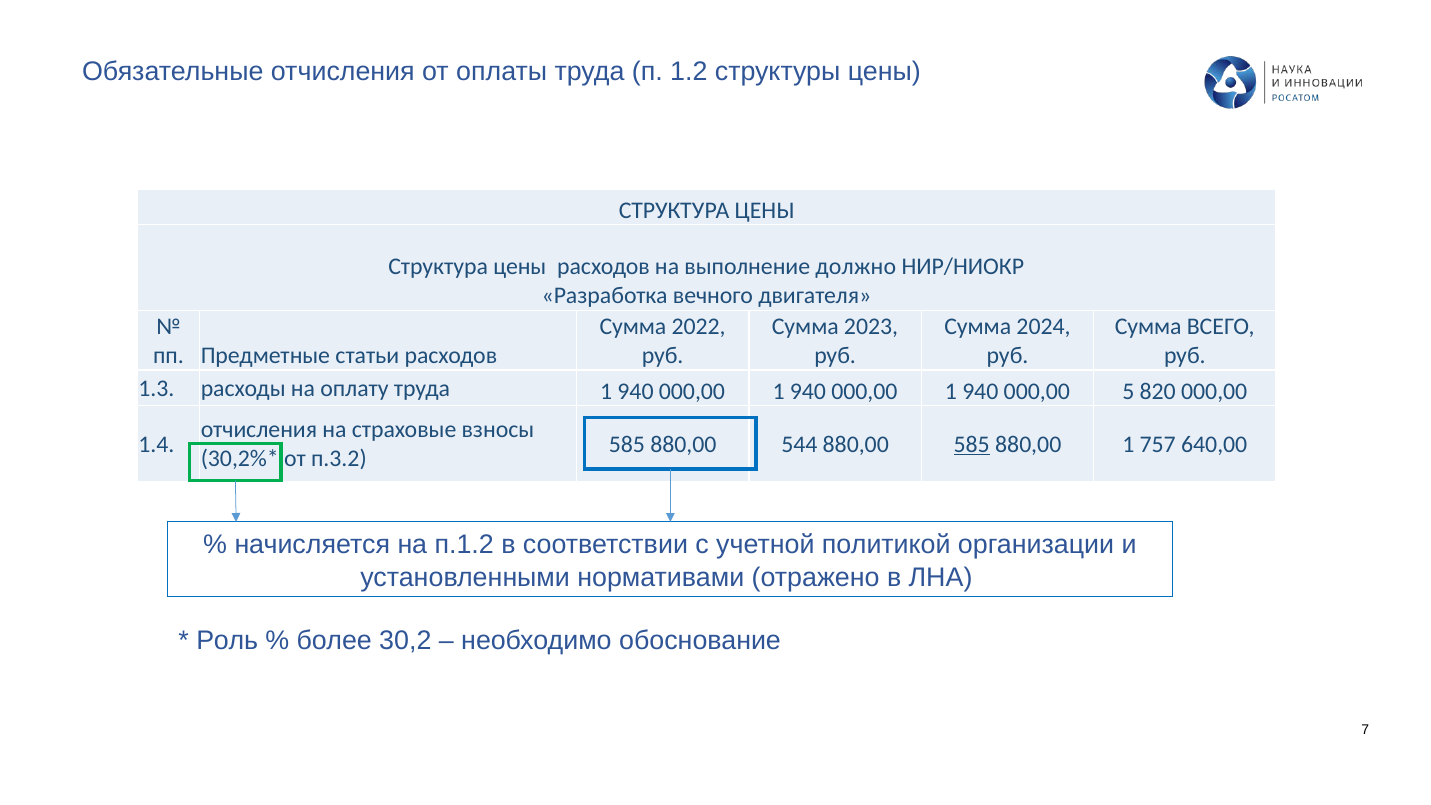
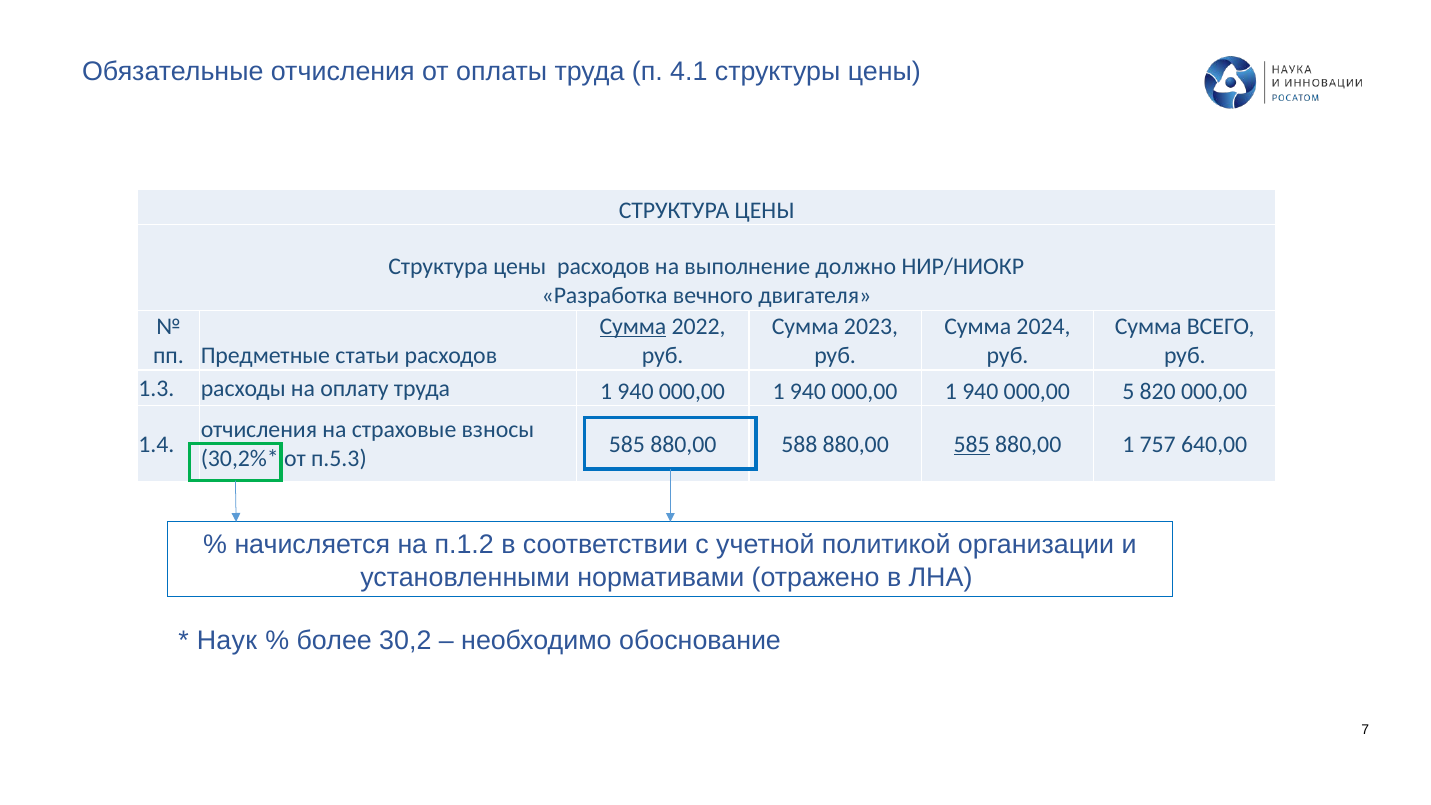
1.2: 1.2 -> 4.1 (689, 72)
Сумма underline: none -> present (633, 326)
544: 544 -> 588 (799, 444)
п.3.2: п.3.2 -> п.5.3 (339, 459)
Роль: Роль -> Наук (227, 640)
